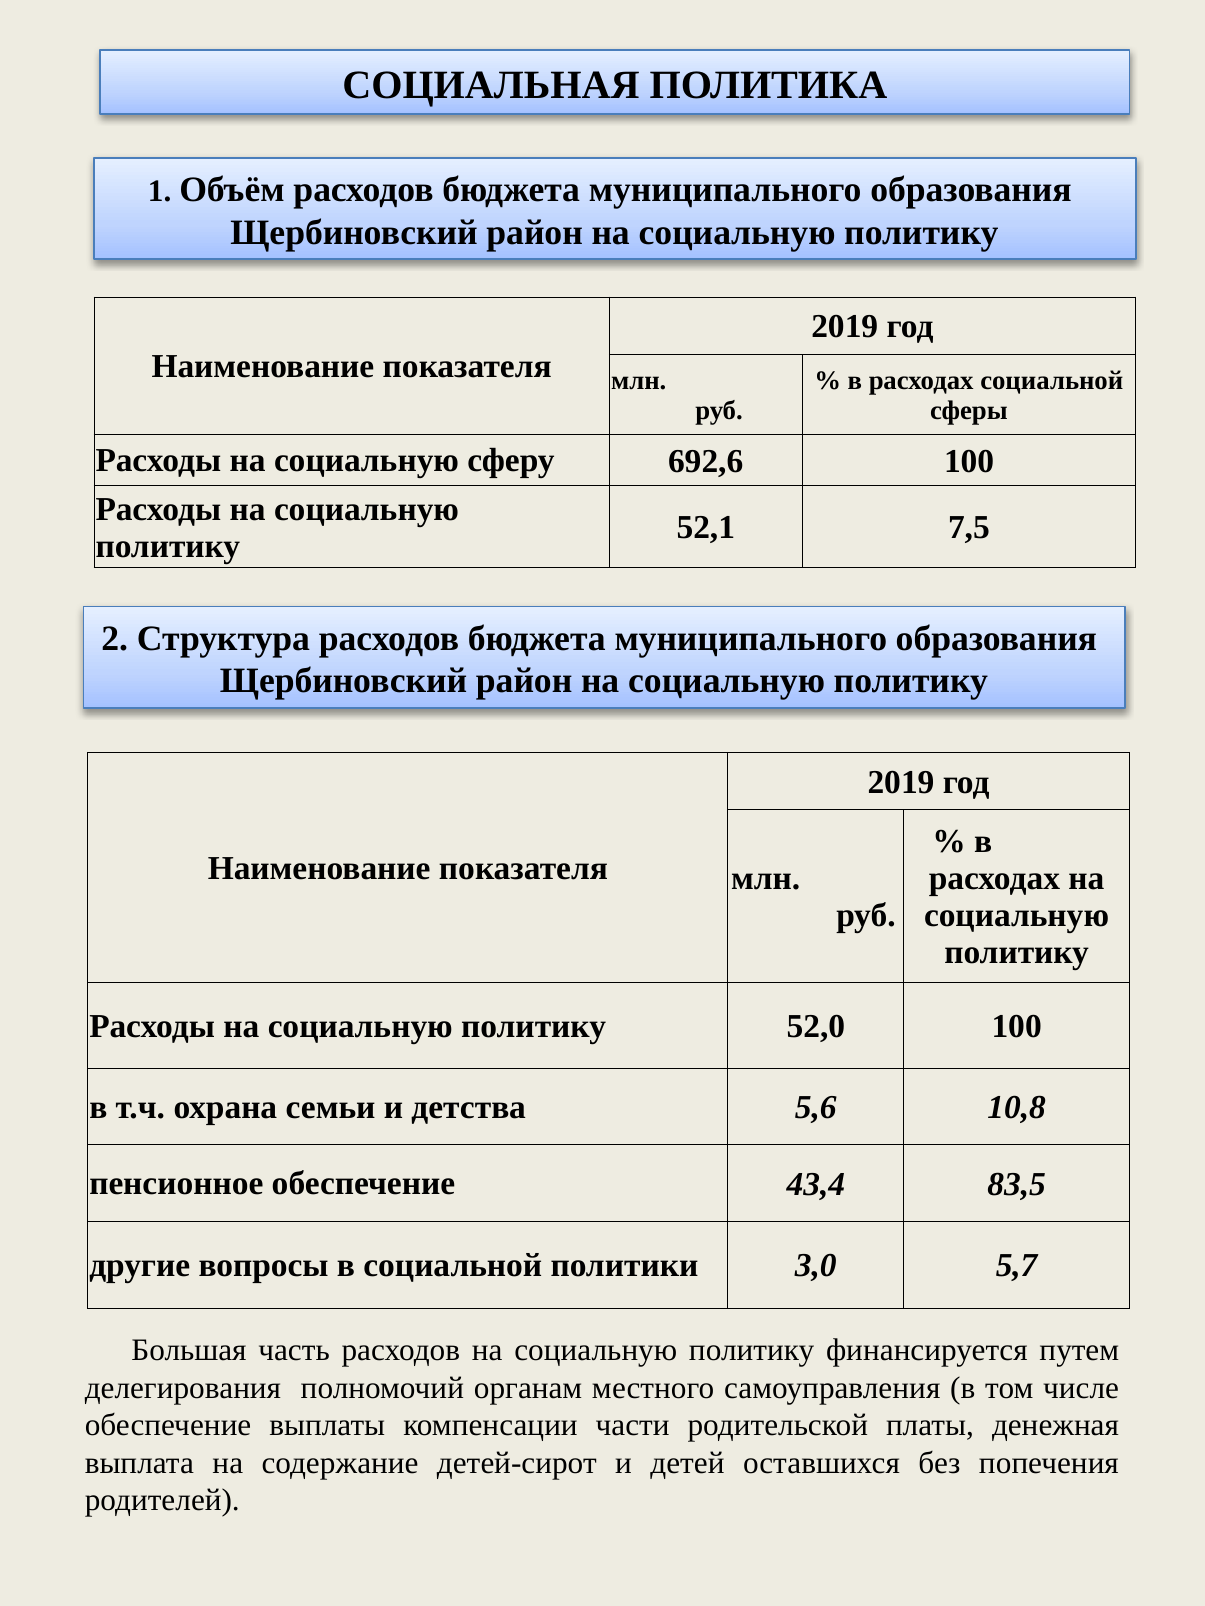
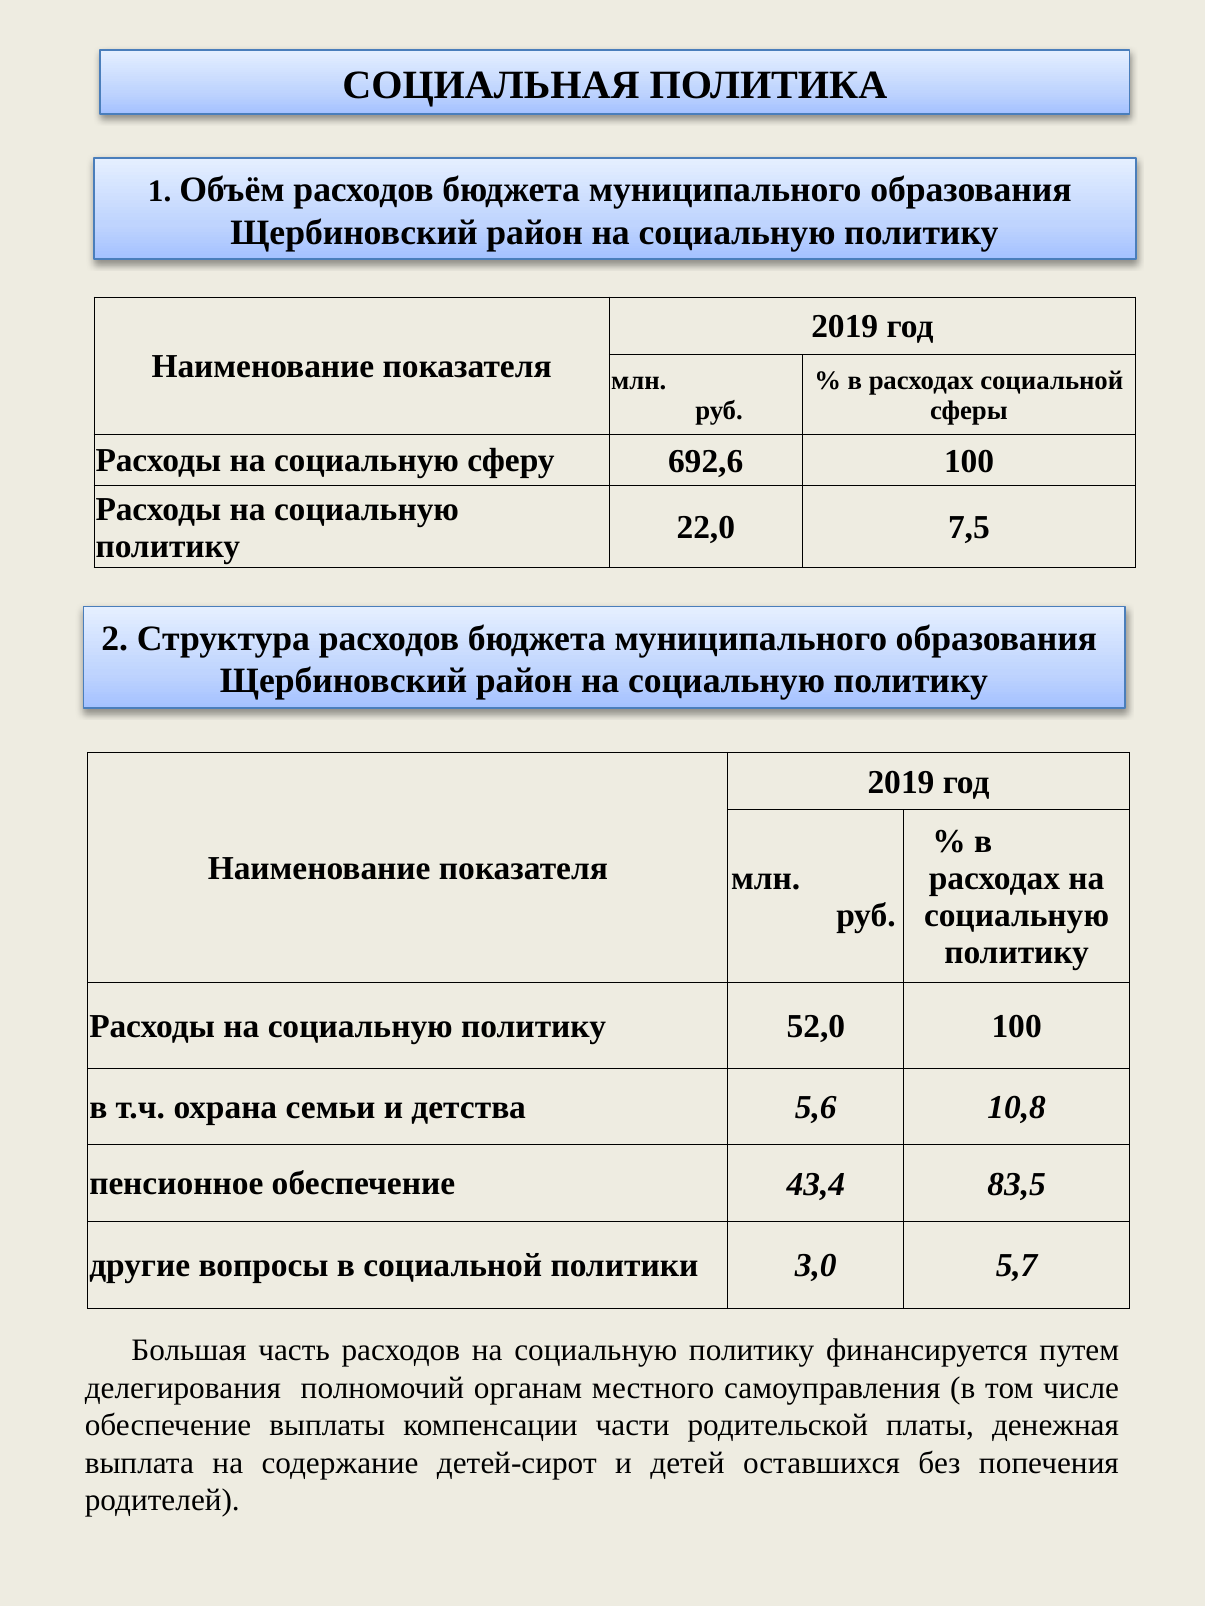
52,1: 52,1 -> 22,0 (706, 528)
